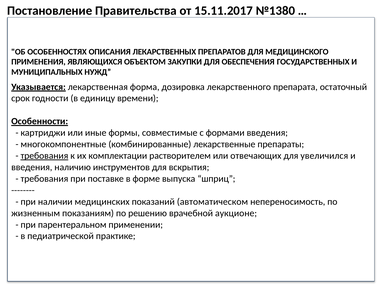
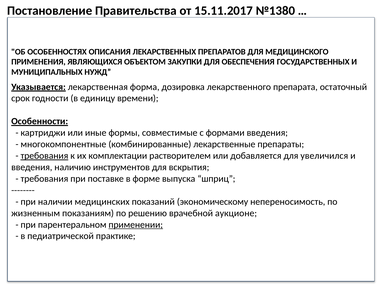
отвечающих: отвечающих -> добавляется (256, 156)
автоматическом: автоматическом -> экономическому (213, 202)
применении underline: none -> present (136, 225)
